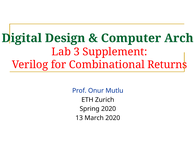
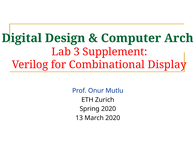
Returns: Returns -> Display (167, 64)
